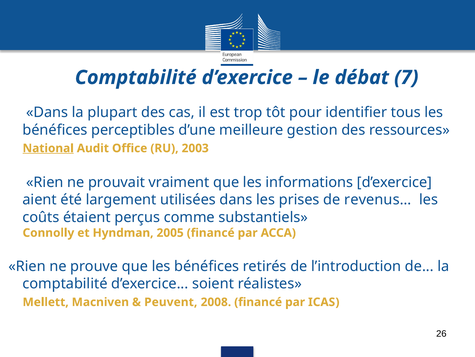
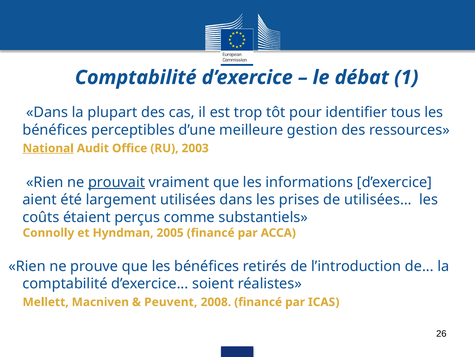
7: 7 -> 1 (406, 77)
prouvait underline: none -> present (117, 182)
revenus…: revenus… -> utilisées… (378, 199)
